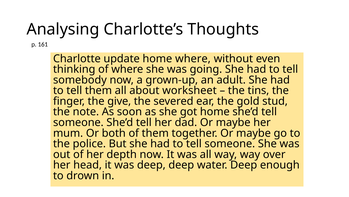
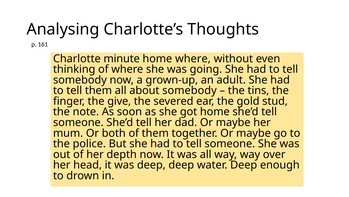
update: update -> minute (122, 58)
about worksheet: worksheet -> somebody (189, 90)
